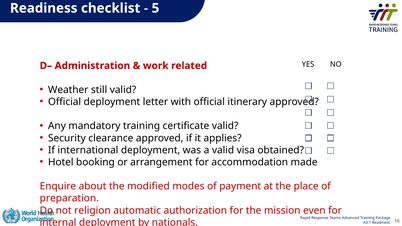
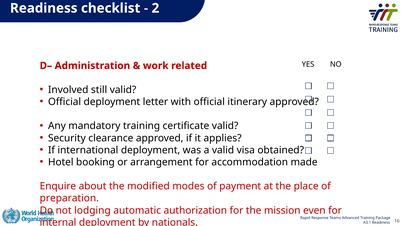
5: 5 -> 2 (155, 8)
Weather: Weather -> Involved (68, 90)
religion: religion -> lodging (92, 210)
